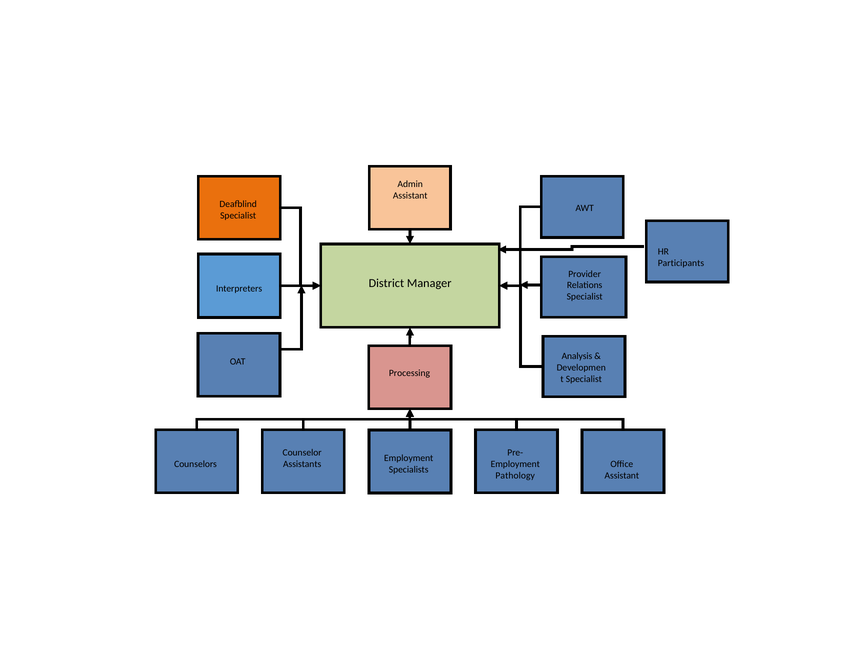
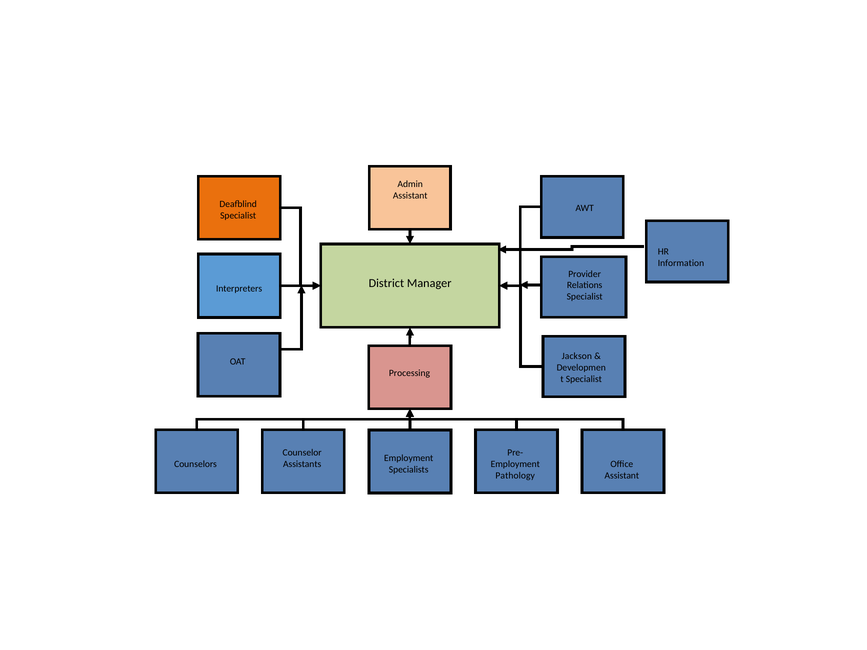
Participants: Participants -> Information (681, 263)
Analysis: Analysis -> Jackson (577, 356)
